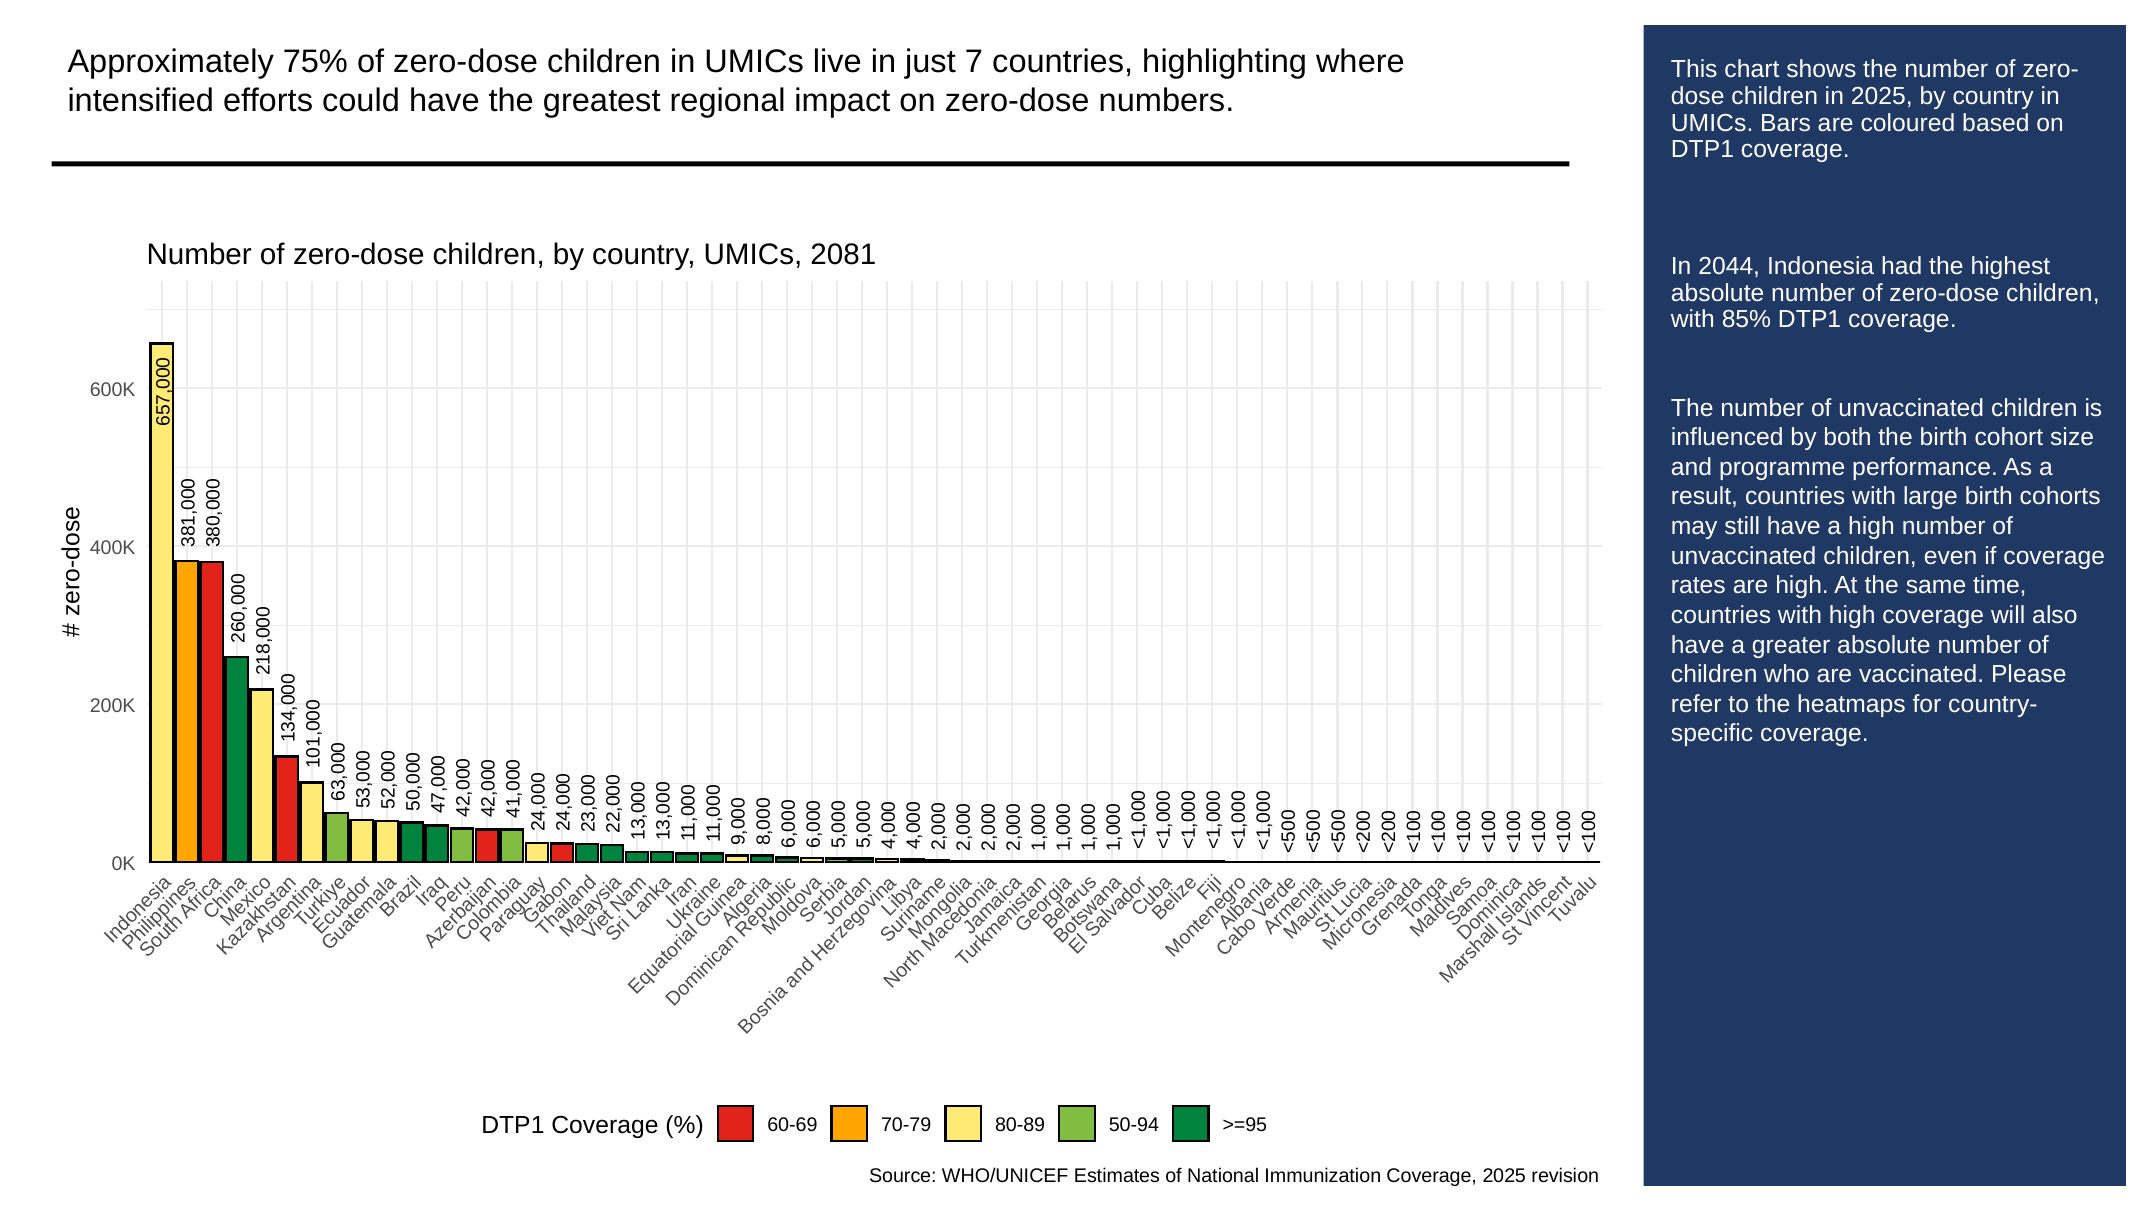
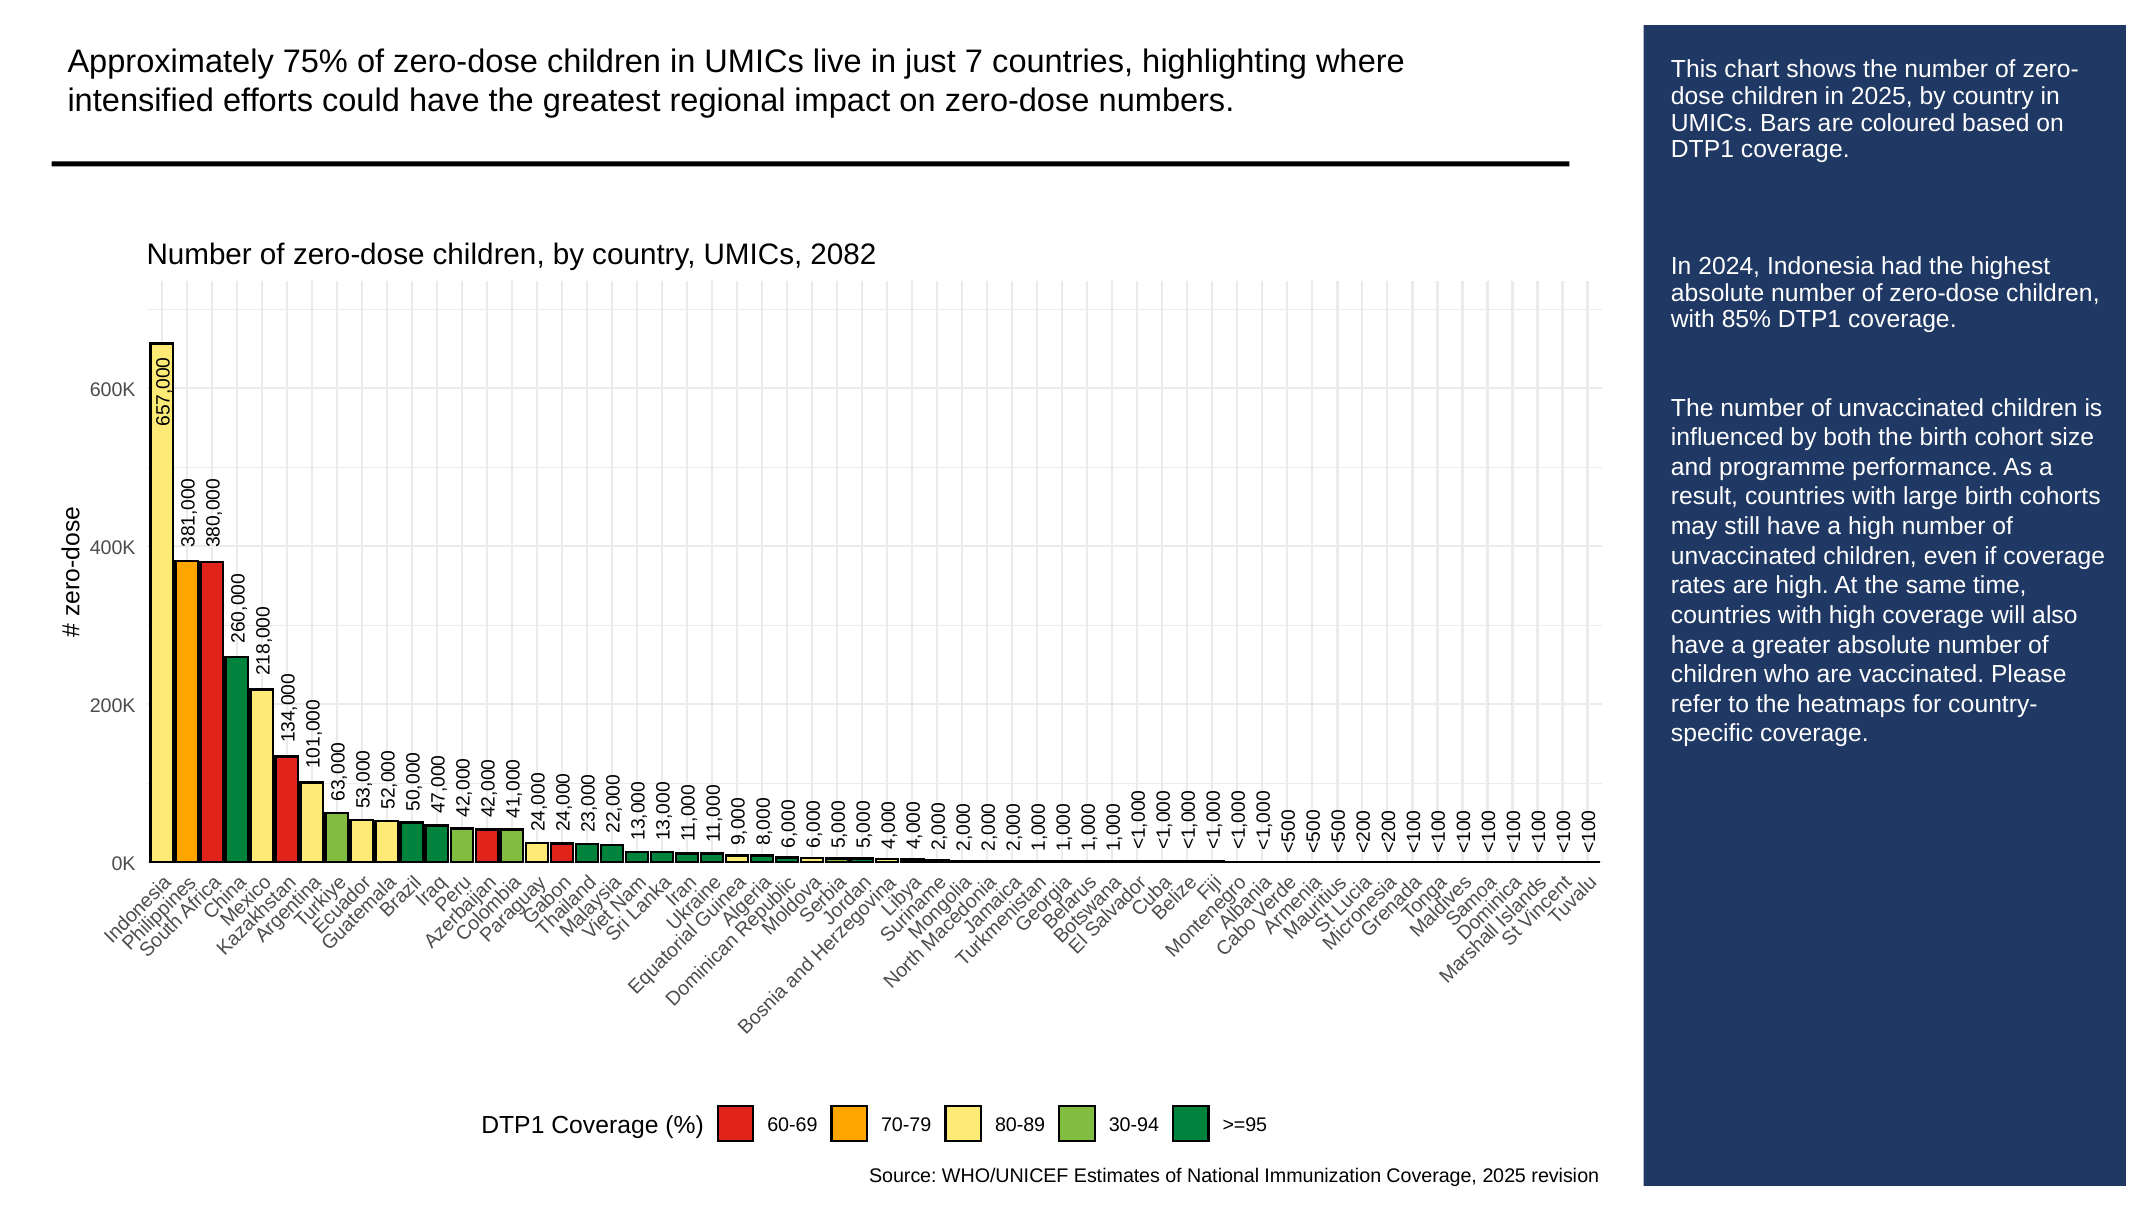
2081: 2081 -> 2082 (843, 254)
2044: 2044 -> 2024 (1729, 266)
50-94: 50-94 -> 30-94 (1134, 1125)
